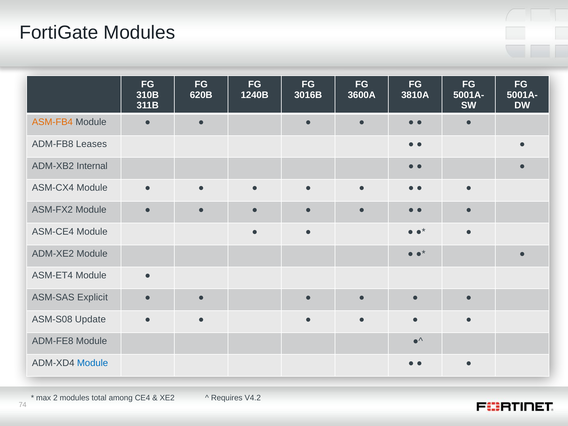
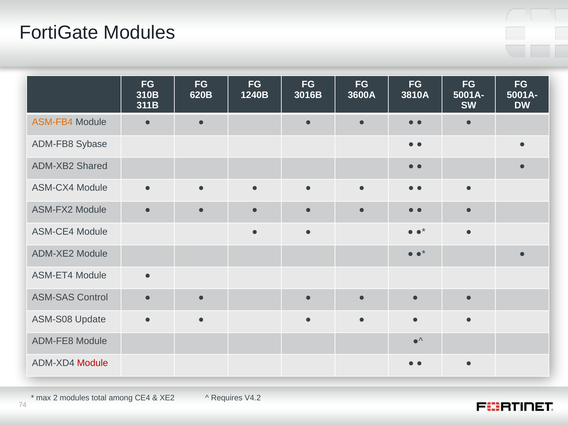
Leases: Leases -> Sybase (92, 144)
Internal: Internal -> Shared (92, 166)
Explicit: Explicit -> Control (92, 297)
Module colour: blue -> red (93, 363)
